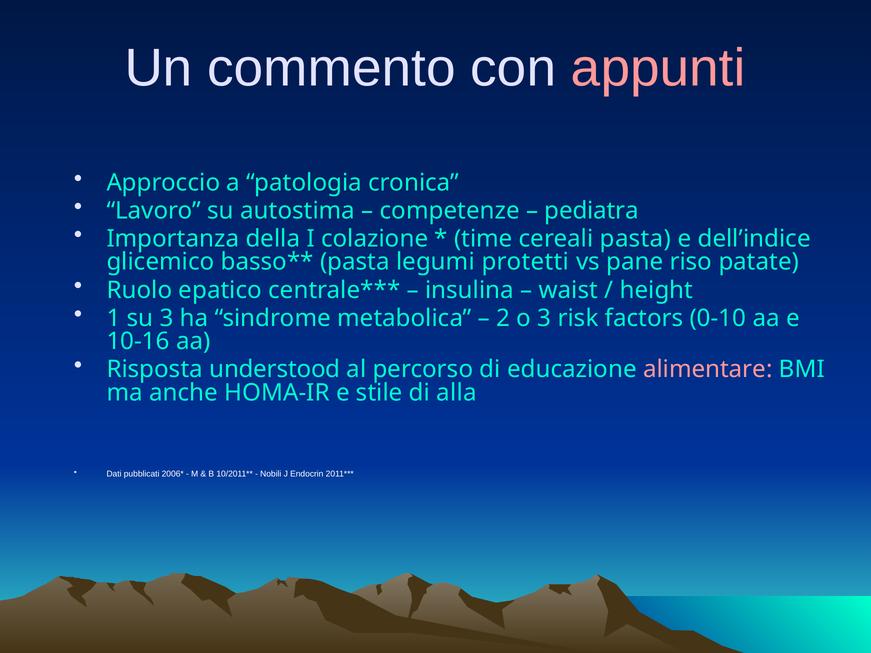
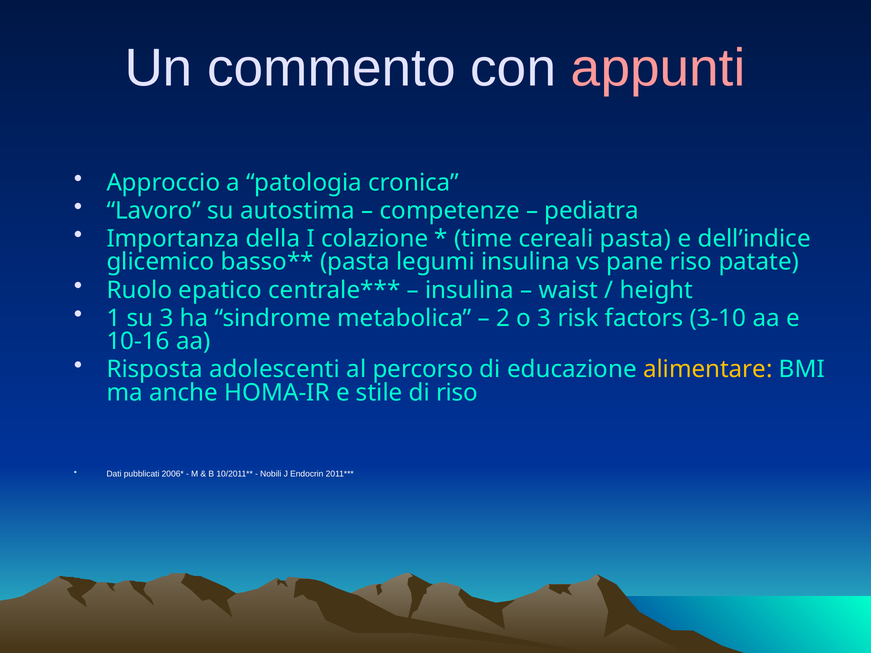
legumi protetti: protetti -> insulina (525, 262)
0-10: 0-10 -> 3-10 (718, 318)
understood: understood -> adolescenti (275, 370)
alimentare colour: pink -> yellow (708, 370)
di alla: alla -> riso (457, 393)
